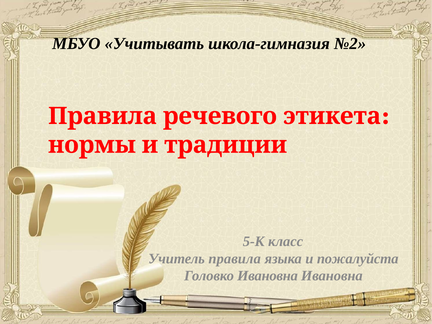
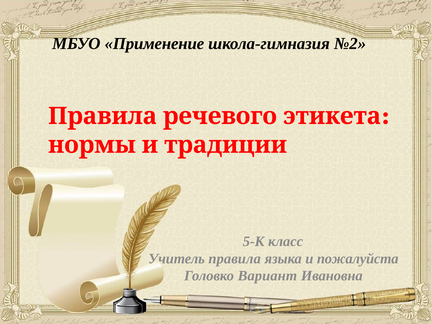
Учитывать: Учитывать -> Применение (154, 44)
Головко Ивановна: Ивановна -> Вариант (267, 276)
